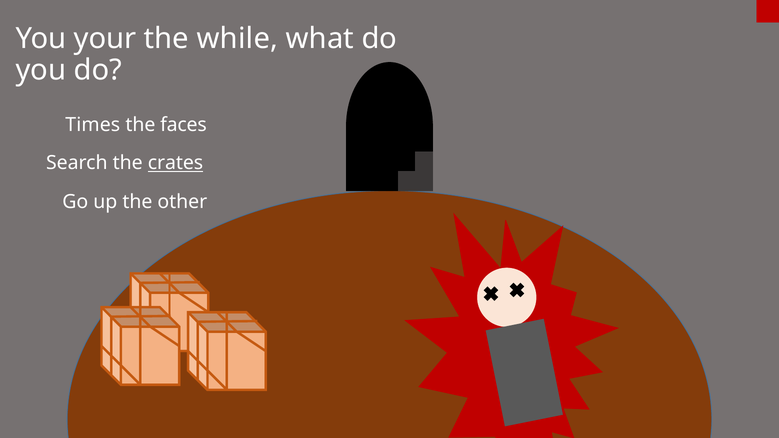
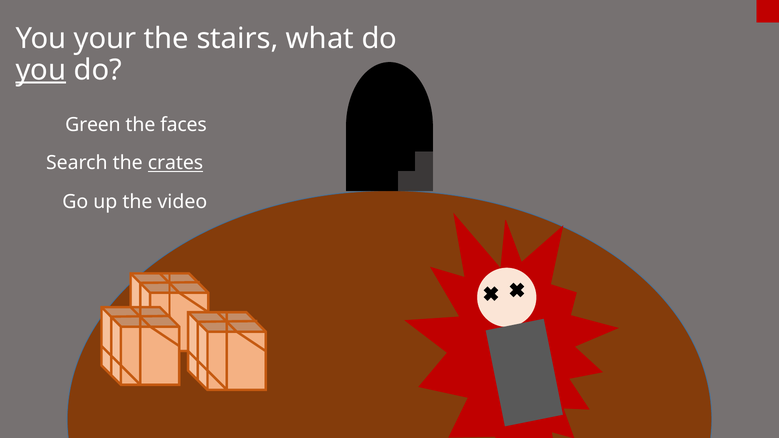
while: while -> stairs (238, 38)
you underline: none -> present (41, 70)
Times: Times -> Green (93, 125)
other: other -> video (182, 202)
